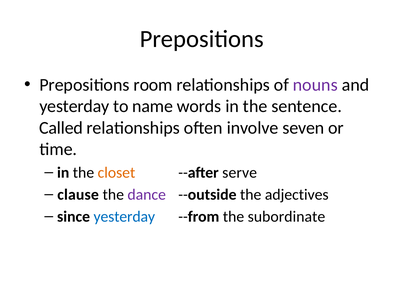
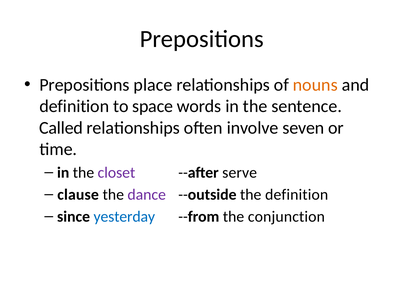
room: room -> place (153, 85)
nouns colour: purple -> orange (315, 85)
yesterday: yesterday -> definition (74, 106)
name: name -> space (153, 106)
closet colour: orange -> purple (116, 173)
the adjectives: adjectives -> definition (297, 195)
subordinate: subordinate -> conjunction (286, 217)
